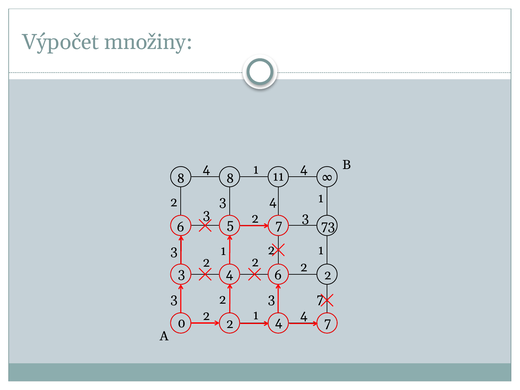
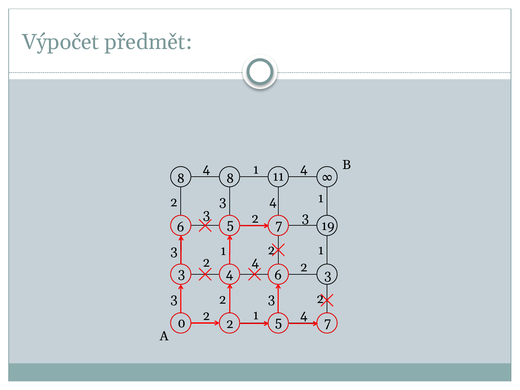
množiny: množiny -> předmět (148, 42)
73: 73 -> 19 (328, 226)
2: 2 -> 4 (255, 262)
2: 2 -> 3 (328, 275)
7: 7 -> 2 (320, 299)
2 4: 4 -> 5 (279, 322)
